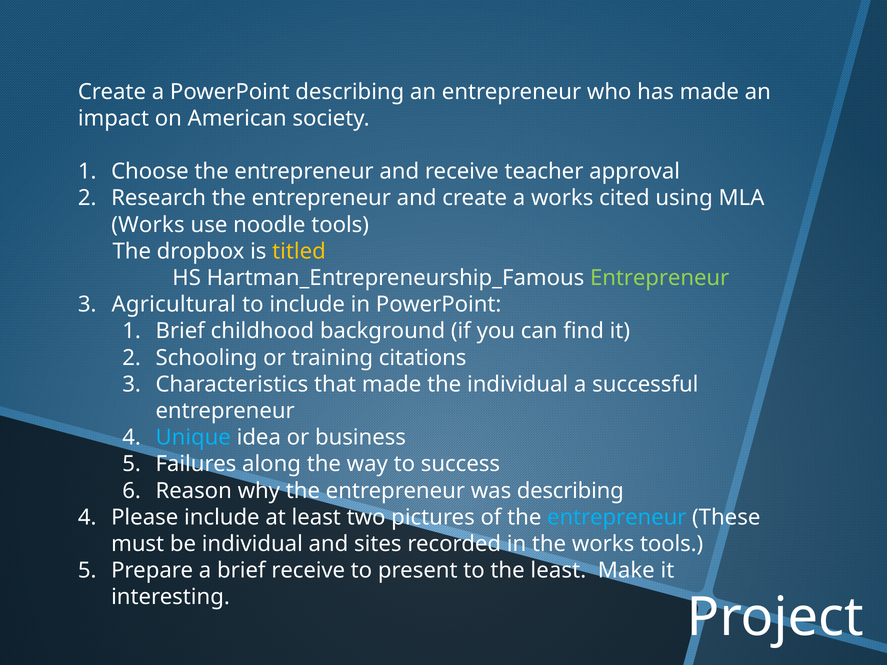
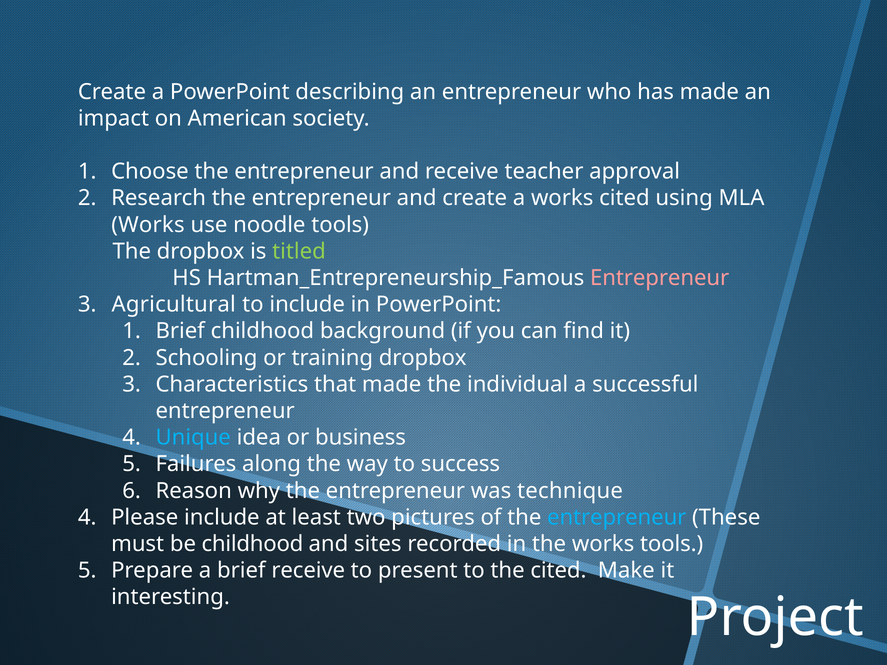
titled colour: yellow -> light green (299, 251)
Entrepreneur colour: light green -> pink (660, 278)
training citations: citations -> dropbox (423, 358)
was describing: describing -> technique (570, 491)
be individual: individual -> childhood (252, 544)
the least: least -> cited (558, 571)
